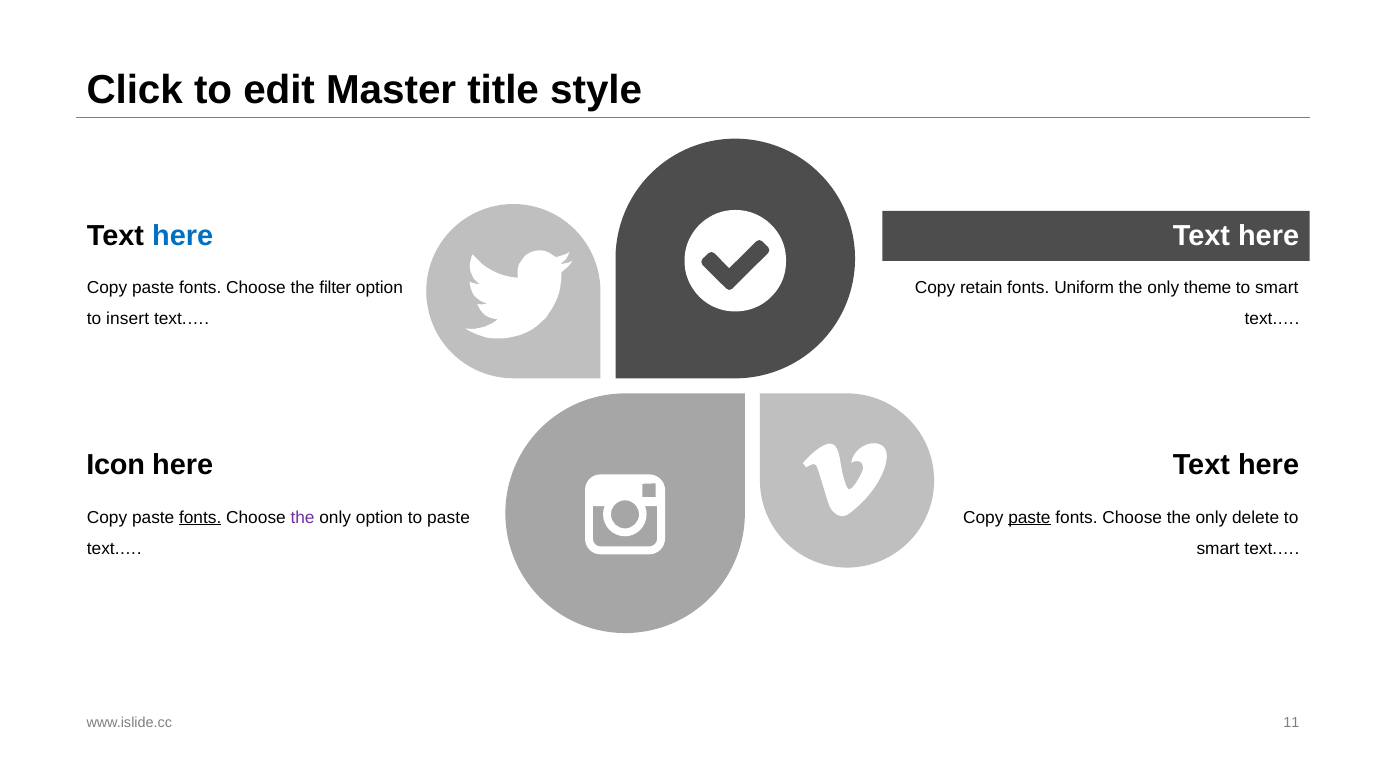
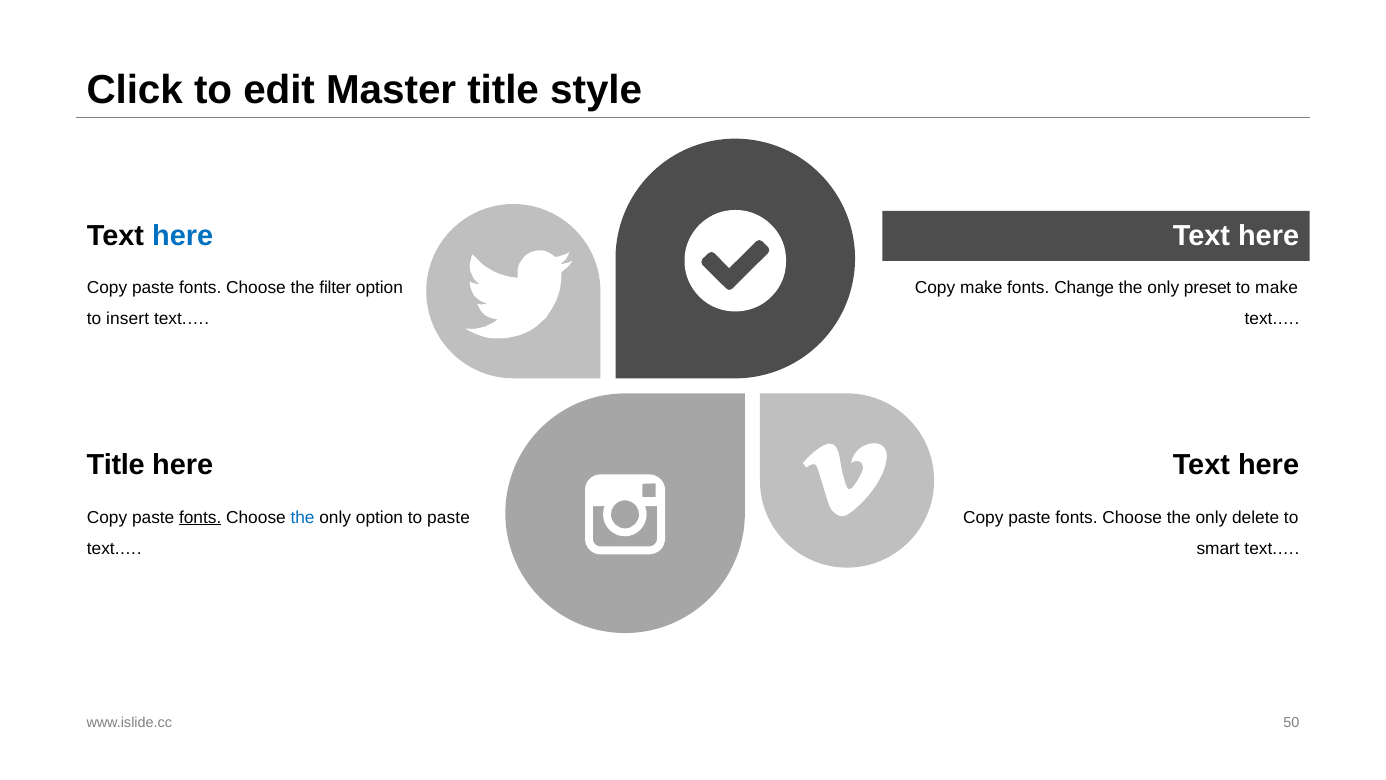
Copy retain: retain -> make (981, 288)
Uniform: Uniform -> Change (1084, 288)
theme: theme -> preset (1208, 288)
smart: smart -> make (1277, 288)
Icon: Icon -> Title (116, 465)
the colour: purple -> blue (303, 517)
paste underline: present -> none (1029, 517)
11: 11 -> 50 (1291, 722)
